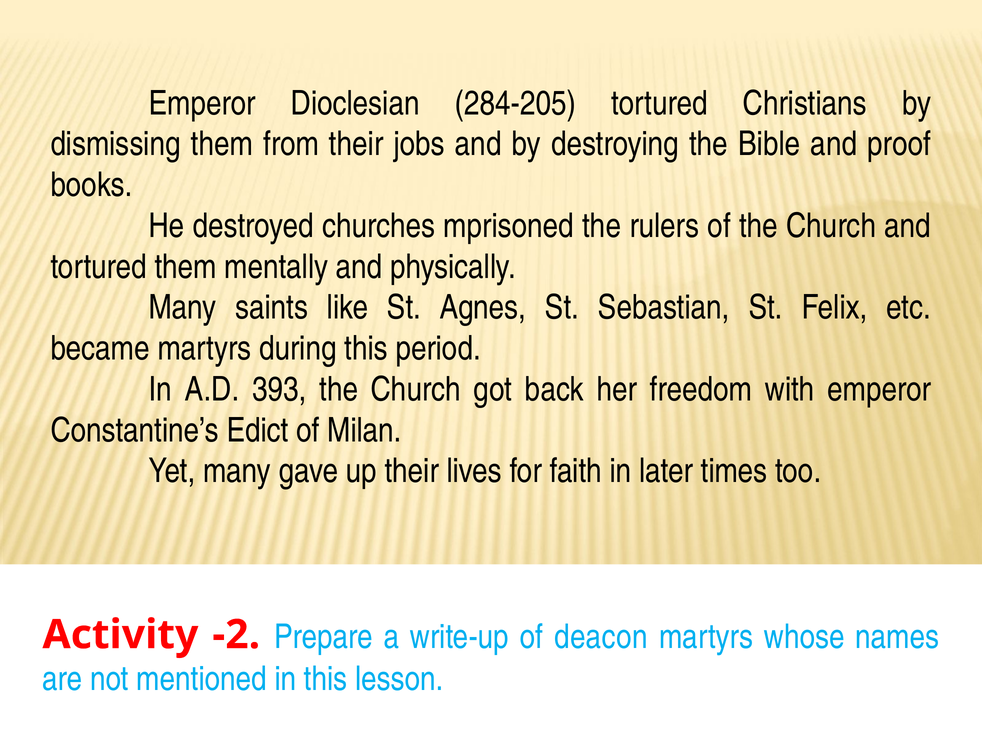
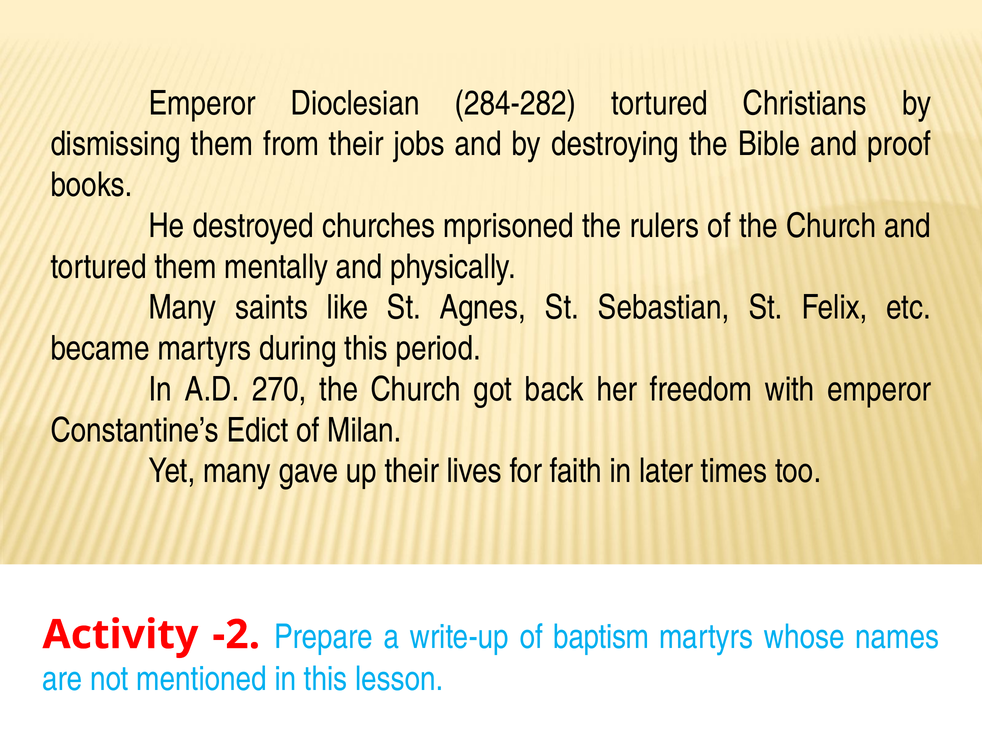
284-205: 284-205 -> 284-282 (515, 103)
393: 393 -> 270 (279, 390)
deacon: deacon -> baptism (601, 637)
